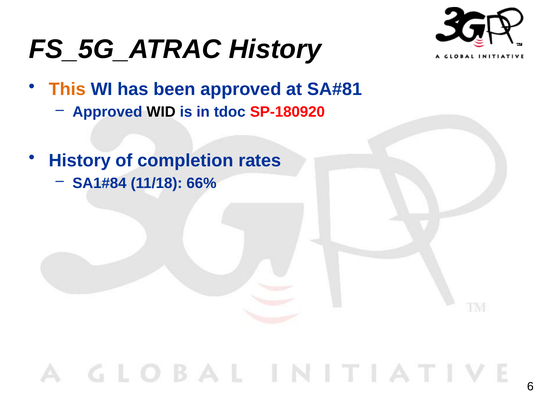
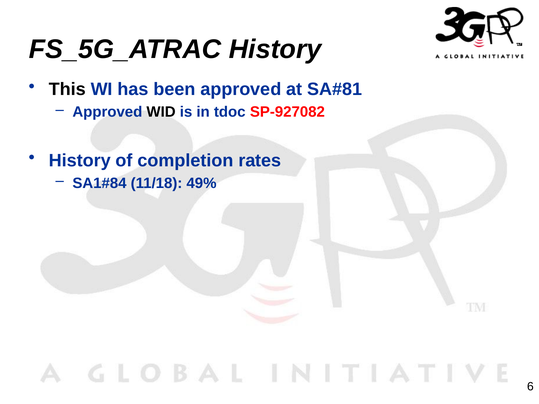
This colour: orange -> black (67, 89)
SP-180920: SP-180920 -> SP-927082 (287, 112)
66%: 66% -> 49% (201, 183)
